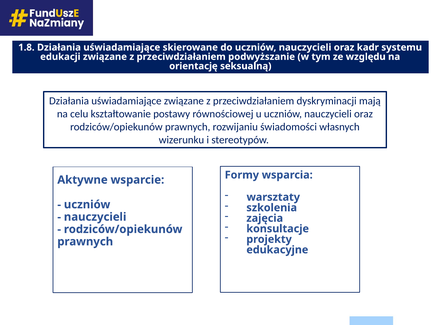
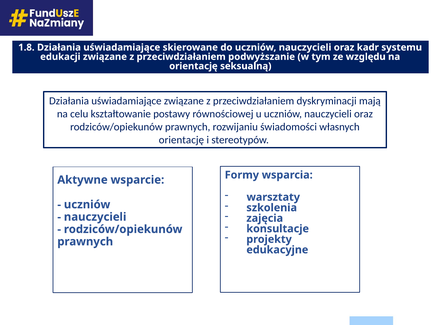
wizerunku: wizerunku -> orientację (181, 140)
